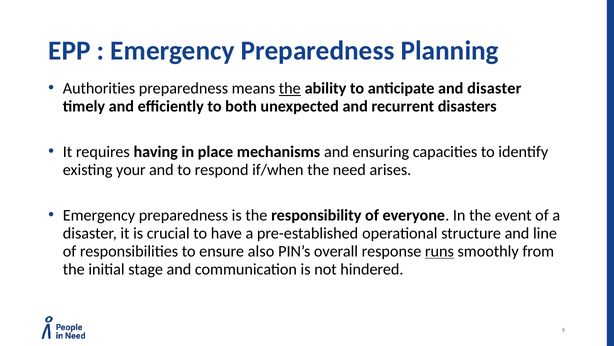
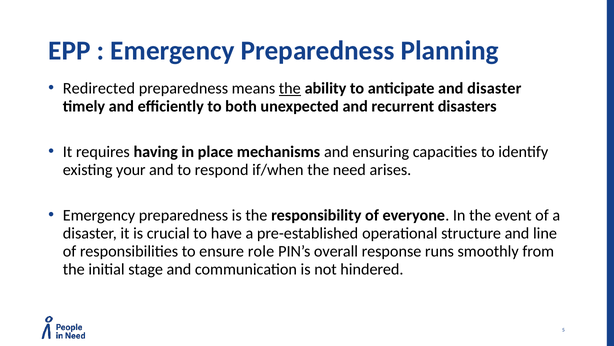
Authorities: Authorities -> Redirected (99, 88)
also: also -> role (261, 251)
runs underline: present -> none (439, 251)
